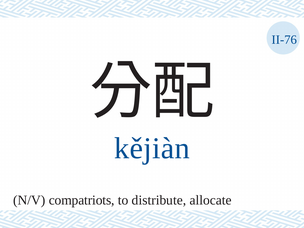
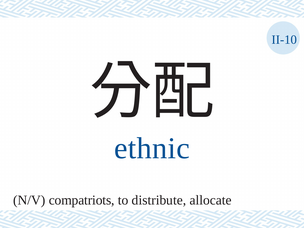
II-76: II-76 -> II-10 (284, 40)
kějiàn: kějiàn -> ethnic (152, 148)
